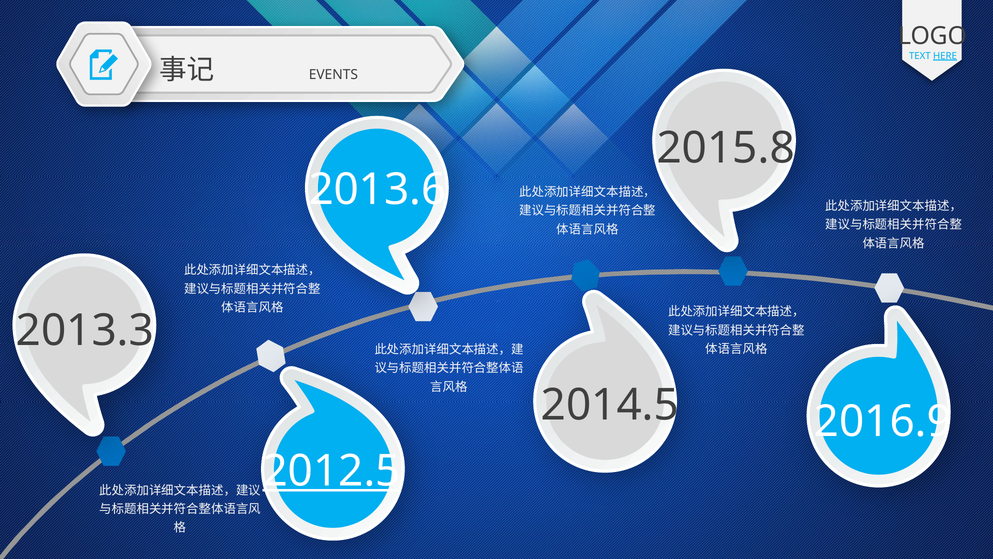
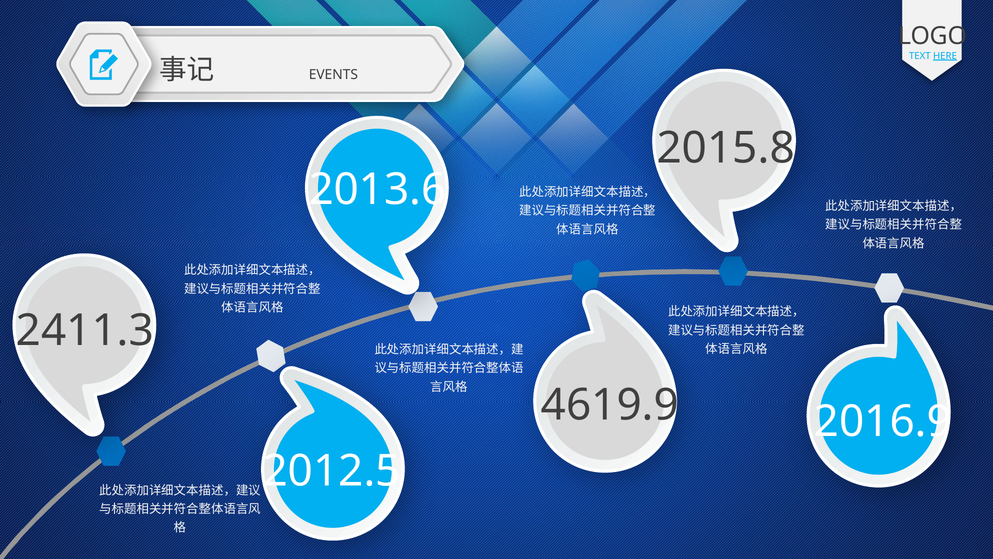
2013.3: 2013.3 -> 2411.3 (85, 330)
2014.5: 2014.5 -> 4619.9 (610, 405)
2012.5 underline: present -> none (332, 471)
